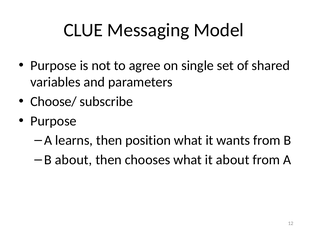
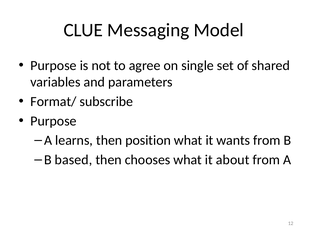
Choose/: Choose/ -> Format/ (54, 102)
B about: about -> based (74, 160)
